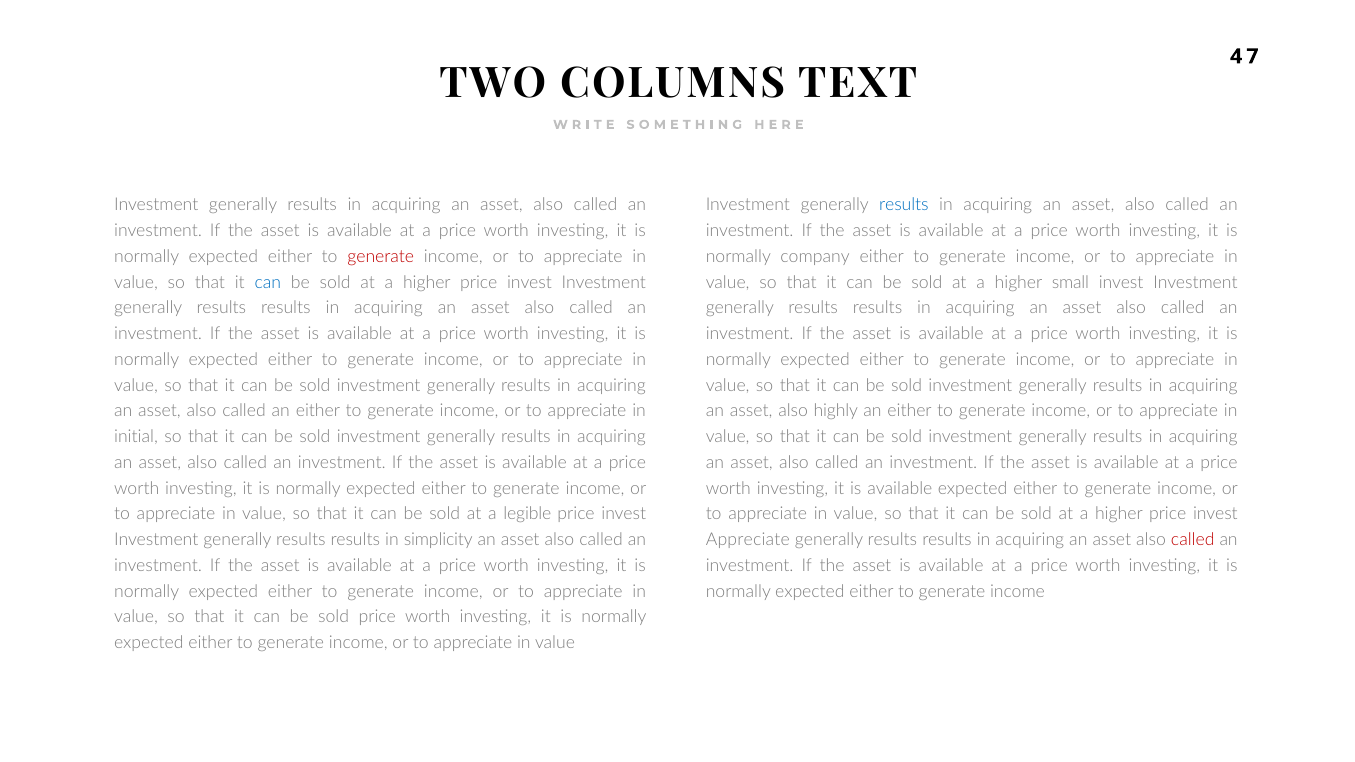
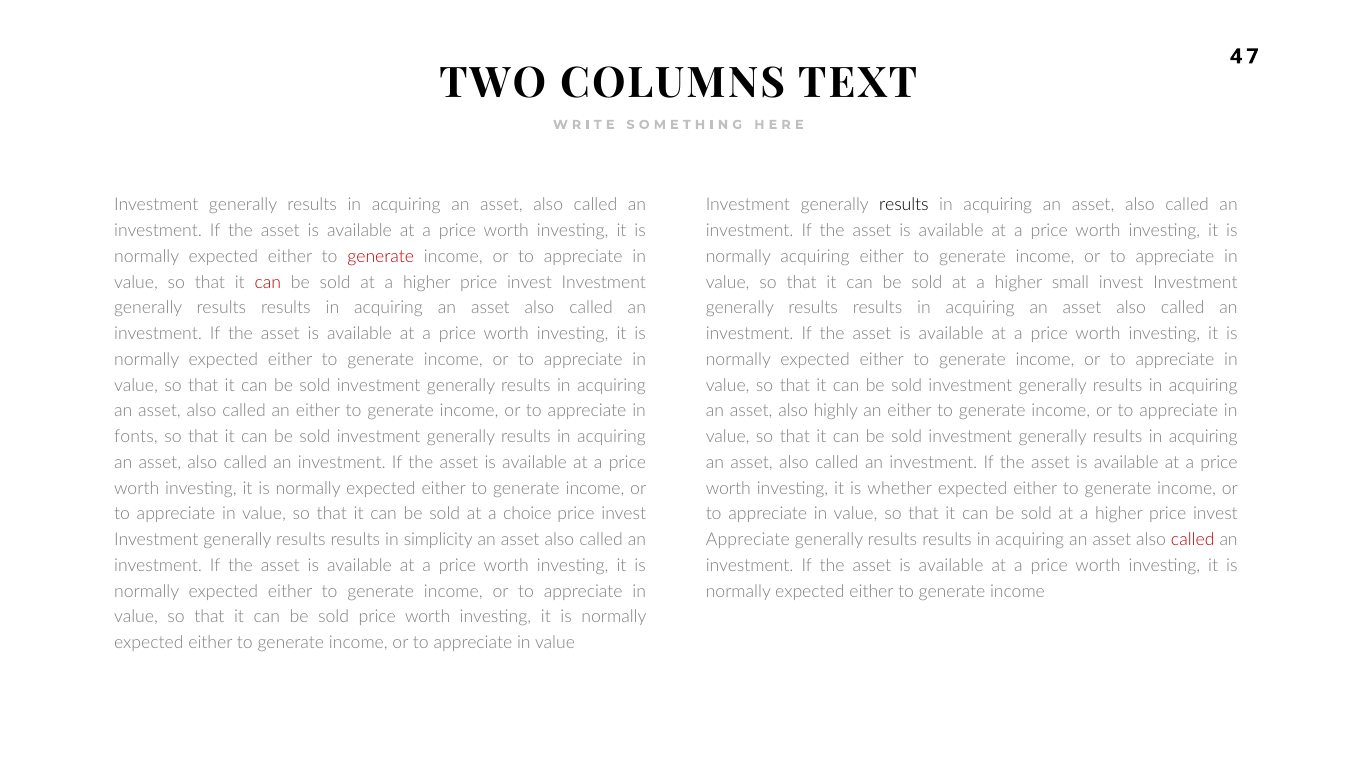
results colour: blue -> black (904, 205)
normally company: company -> acquiring (815, 257)
can colour: blue -> red (268, 282)
initial: initial -> fonts (136, 437)
it is available: available -> whether (900, 489)
legible: legible -> choice (527, 514)
